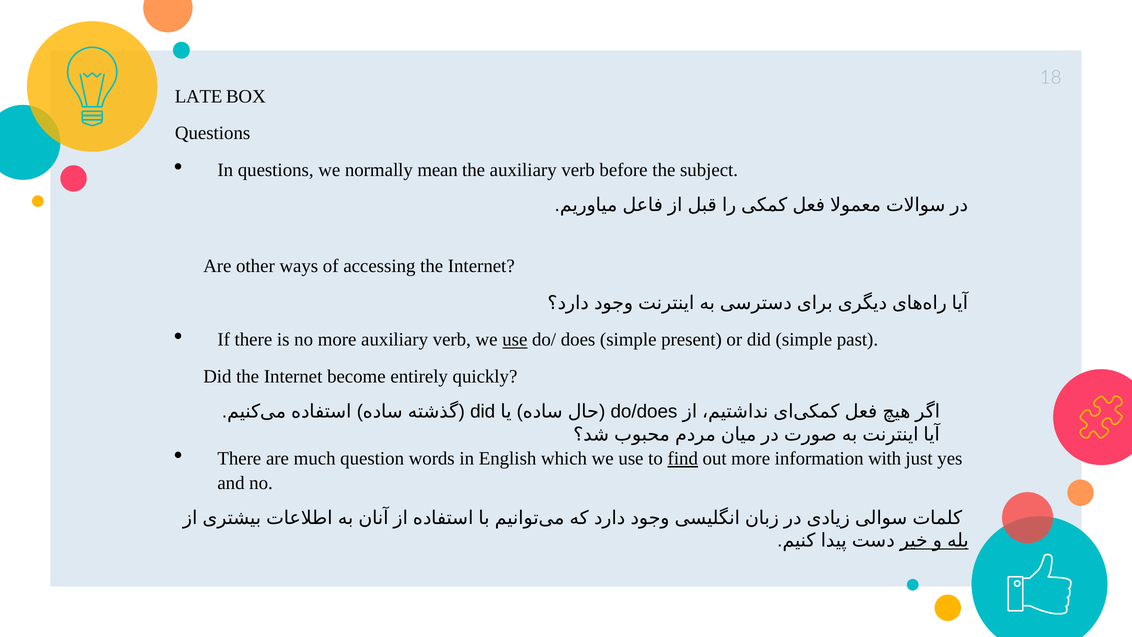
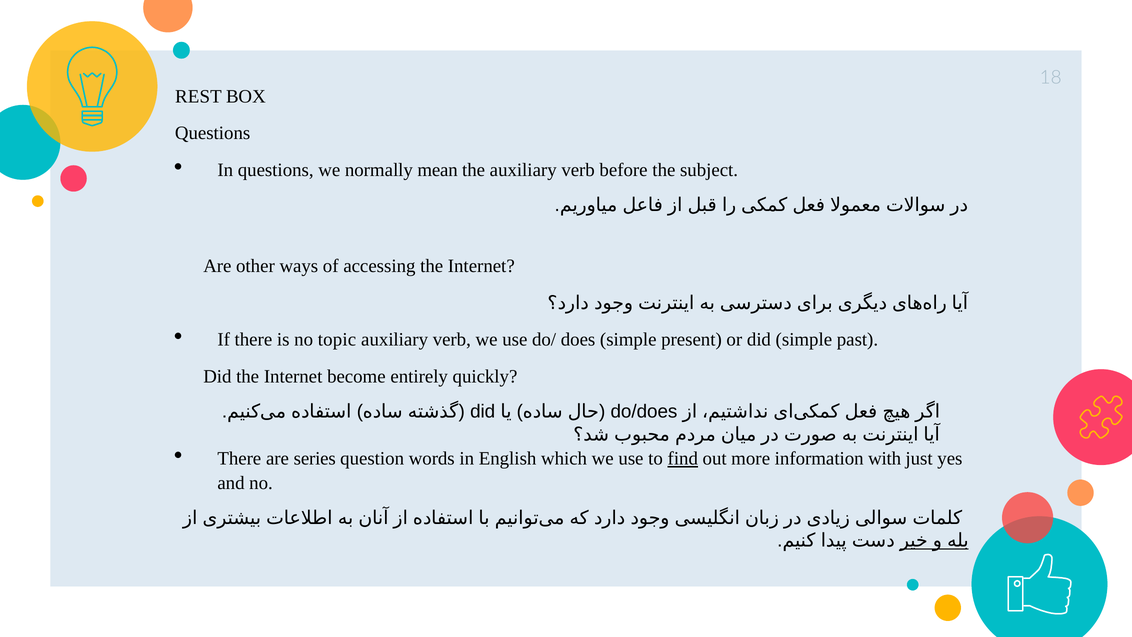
LATE: LATE -> REST (198, 96)
no more: more -> topic (337, 340)
use underline: present -> none (515, 340)
much: much -> series (315, 458)
